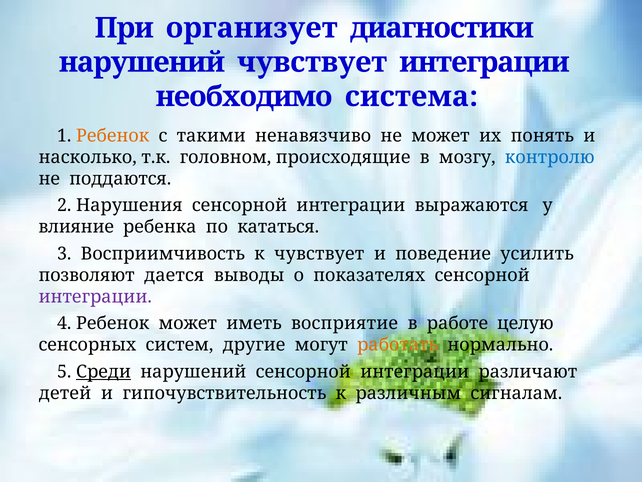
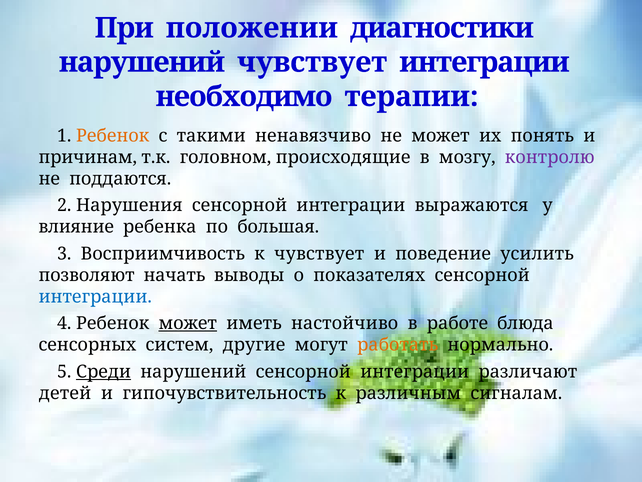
организует: организует -> положении (252, 28)
система: система -> терапии (412, 96)
насколько: насколько -> причинам (88, 157)
контролю colour: blue -> purple (550, 157)
кататься: кататься -> большая (278, 227)
дается: дается -> начать (174, 275)
интеграции colour: purple -> blue (95, 296)
может underline: none -> present (188, 323)
восприятие: восприятие -> настойчиво (345, 323)
целую: целую -> блюда (525, 323)
